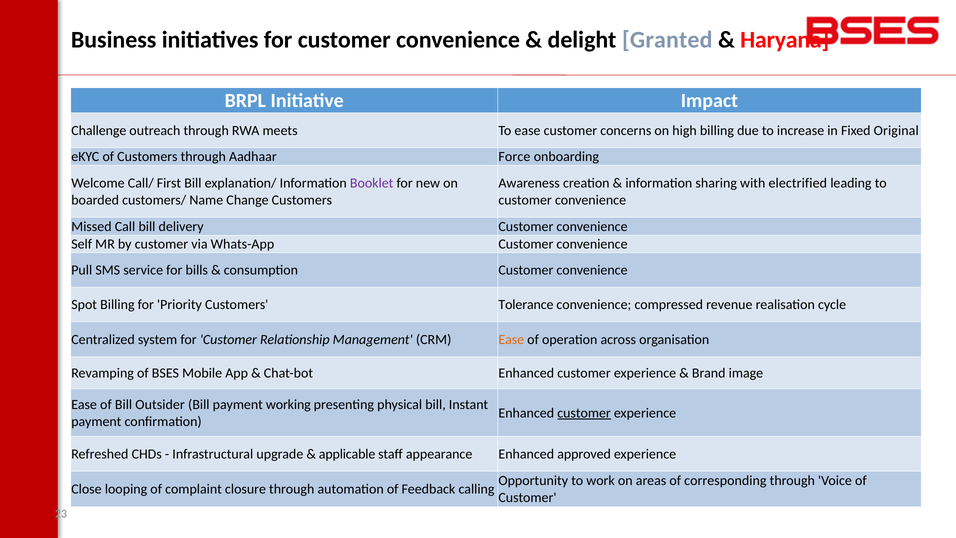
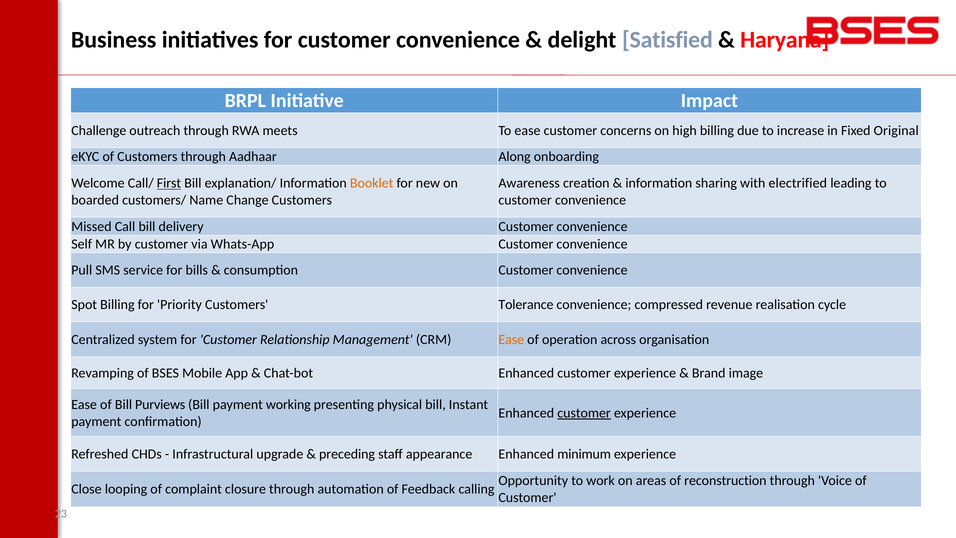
Granted: Granted -> Satisfied (667, 40)
Force: Force -> Along (515, 157)
First underline: none -> present (169, 183)
Booklet colour: purple -> orange (372, 183)
Outsider: Outsider -> Purviews (160, 404)
applicable: applicable -> preceding (347, 454)
approved: approved -> minimum (584, 454)
corresponding: corresponding -> reconstruction (725, 480)
